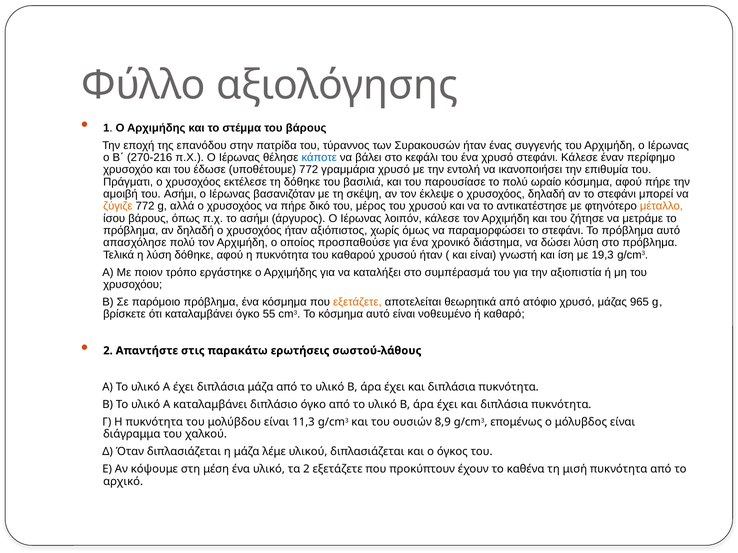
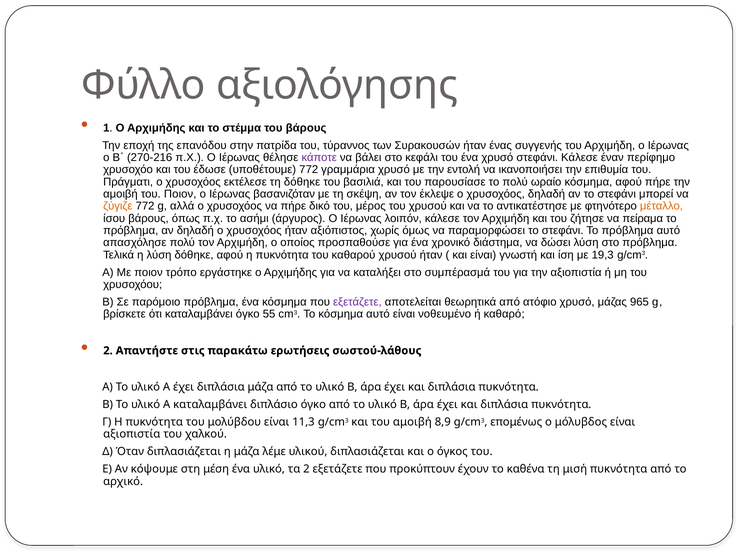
κάποτε colour: blue -> purple (319, 158)
του Ασήμι: Ασήμι -> Ποιον (180, 194)
μετράμε: μετράμε -> πείραμα (643, 219)
εξετάζετε colour: orange -> purple (357, 302)
του ουσιών: ουσιών -> αμοιβή (412, 422)
διάγραμμα: διάγραμμα -> αξιοπιστία (132, 435)
